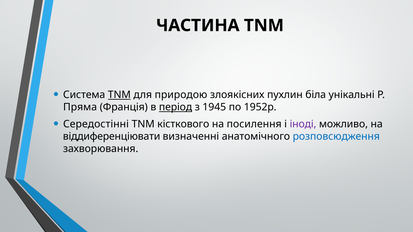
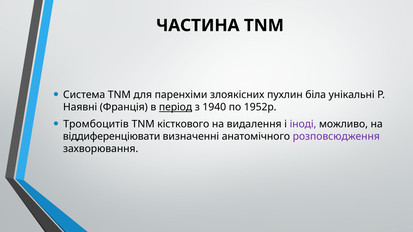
TNM underline: present -> none (119, 95)
природою: природою -> паренхіми (181, 95)
Пряма: Пряма -> Наявні (80, 107)
1945: 1945 -> 1940 (214, 107)
Середостінні: Середостінні -> Тромбоцитів (96, 124)
посилення: посилення -> видалення (254, 124)
розповсюдження colour: blue -> purple (336, 137)
